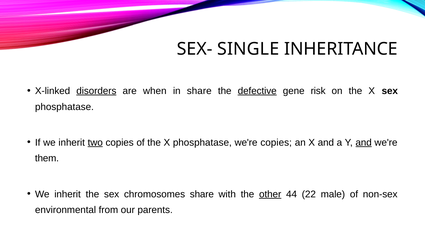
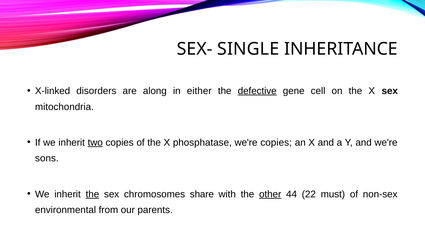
disorders underline: present -> none (96, 91)
when: when -> along (155, 91)
in share: share -> either (199, 91)
risk: risk -> cell (318, 91)
phosphatase: phosphatase -> mitochondria (64, 107)
and underline: present -> none (364, 143)
them: them -> sons (47, 158)
the underline: none -> present (92, 194)
male: male -> must (333, 194)
